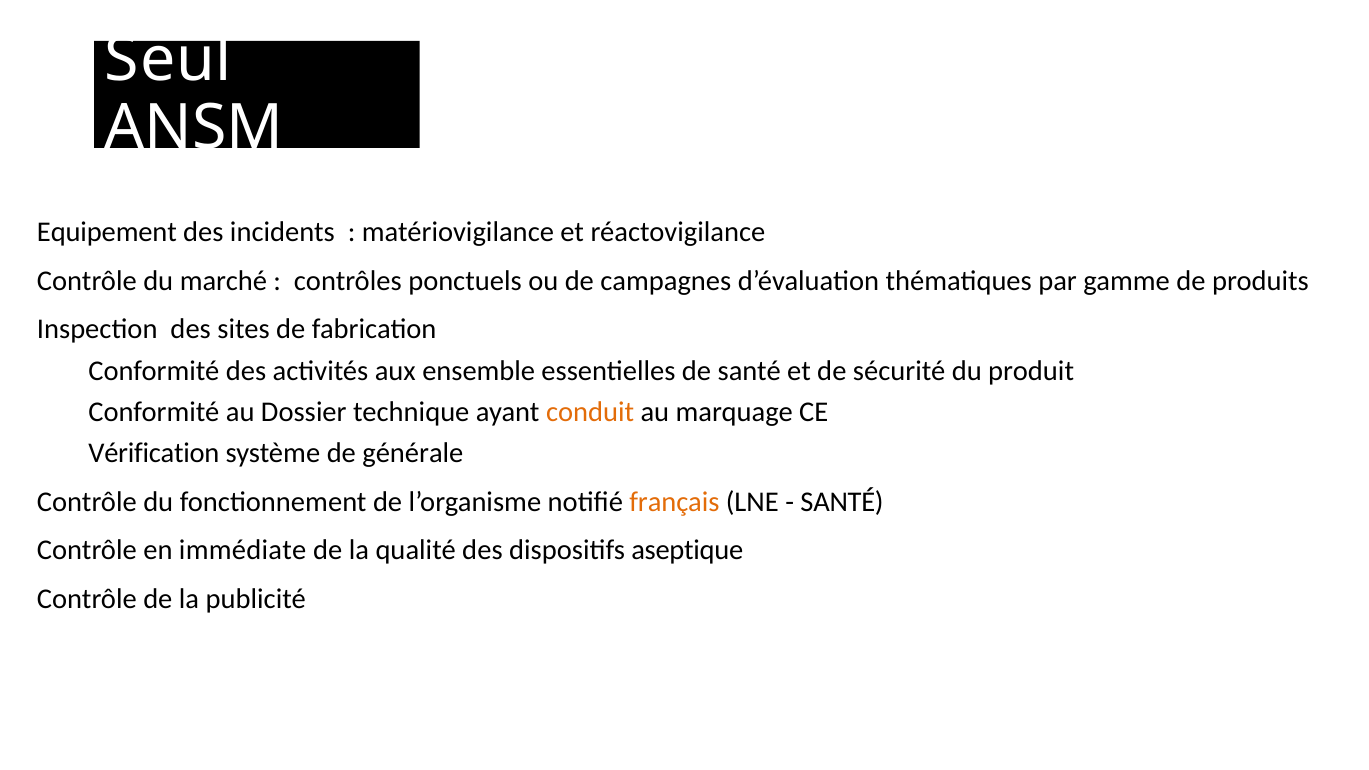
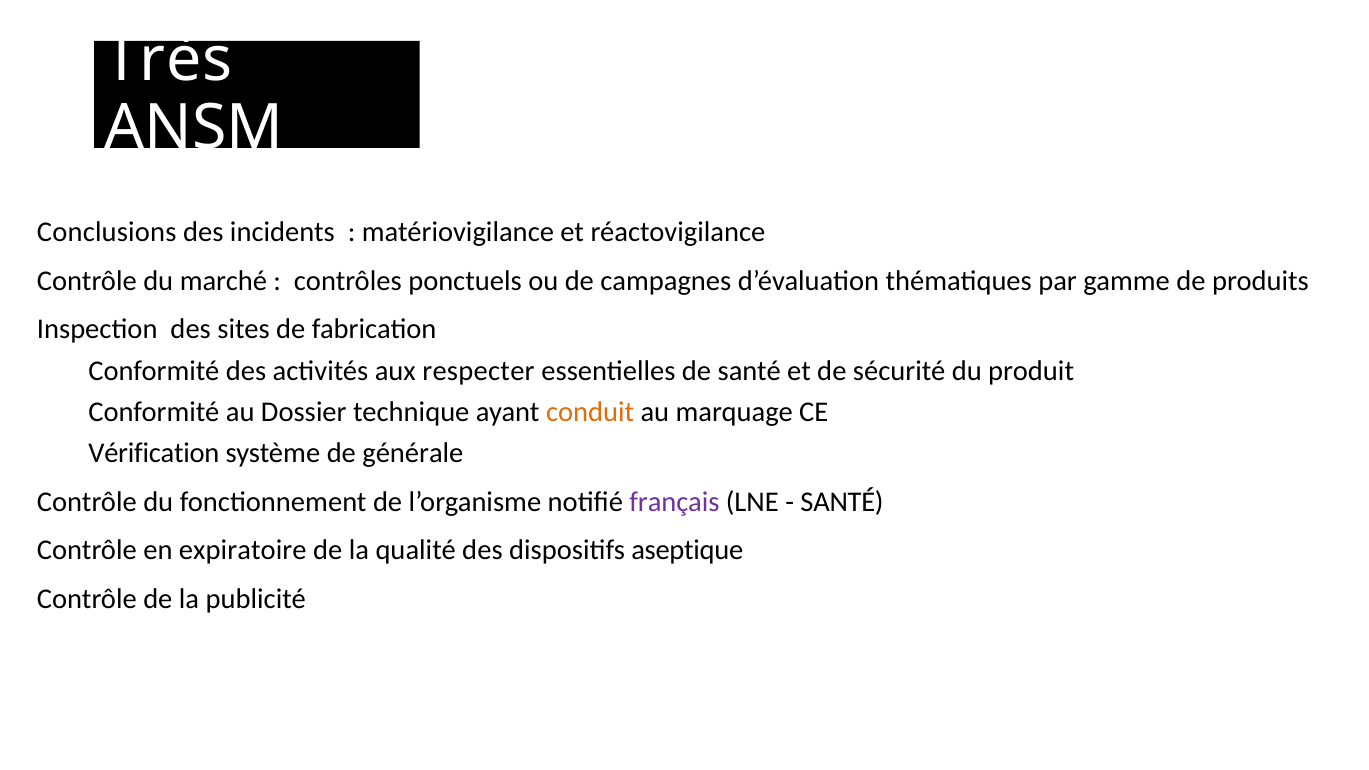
Seul: Seul -> Très (168, 60)
Equipement: Equipement -> Conclusions (107, 232)
ensemble: ensemble -> respecter (478, 371)
français colour: orange -> purple (674, 502)
immédiate: immédiate -> expiratoire (243, 551)
